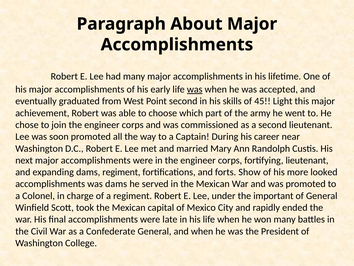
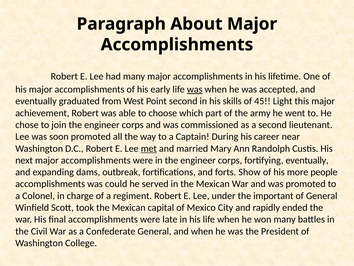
met underline: none -> present (149, 148)
fortifying lieutenant: lieutenant -> eventually (307, 160)
dams regiment: regiment -> outbreak (121, 172)
looked: looked -> people (324, 172)
was dams: dams -> could (116, 184)
